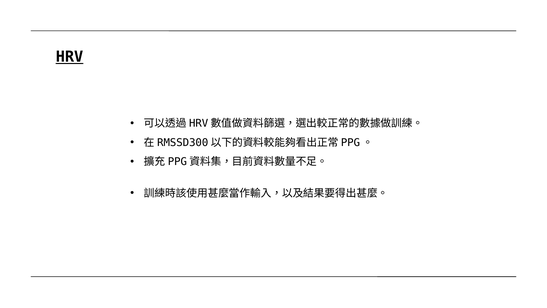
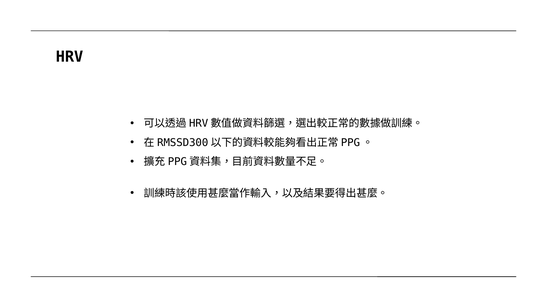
HRV underline: present -> none (70, 57)
